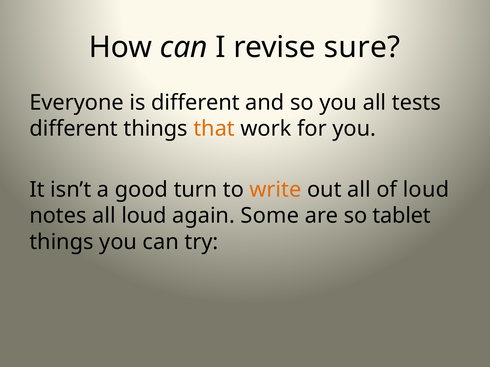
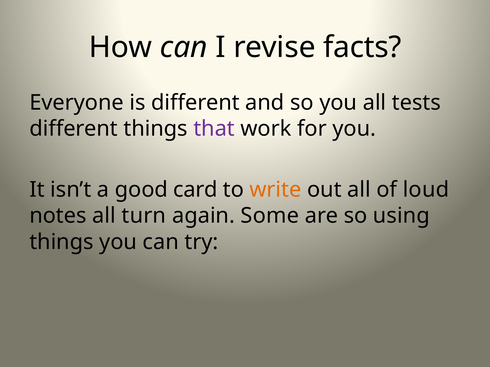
sure: sure -> facts (362, 47)
that colour: orange -> purple (214, 129)
turn: turn -> card (196, 190)
all loud: loud -> turn (144, 216)
tablet: tablet -> using (401, 216)
